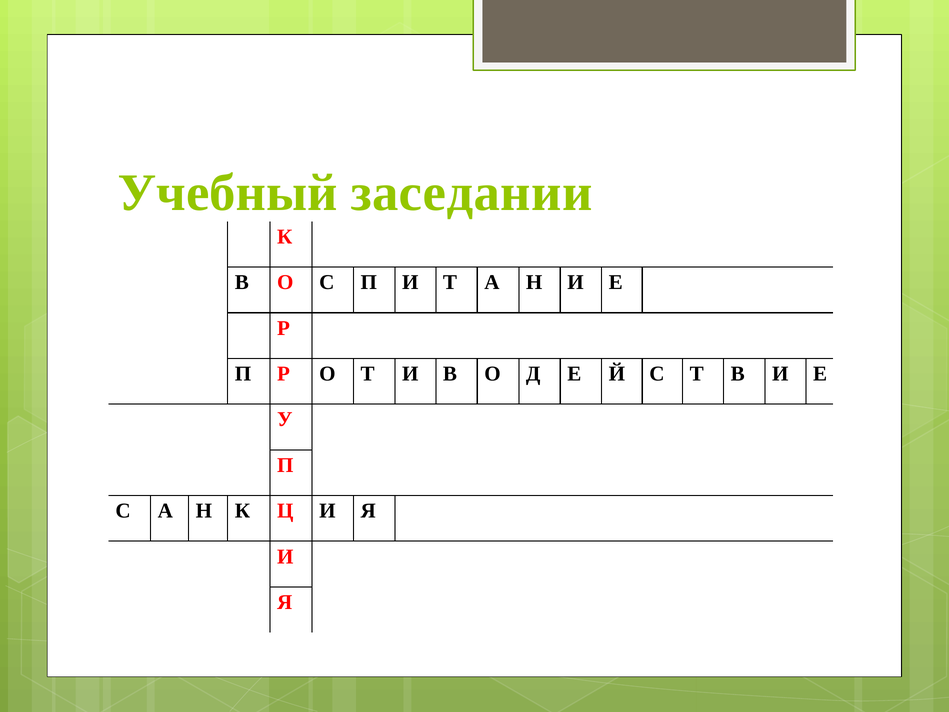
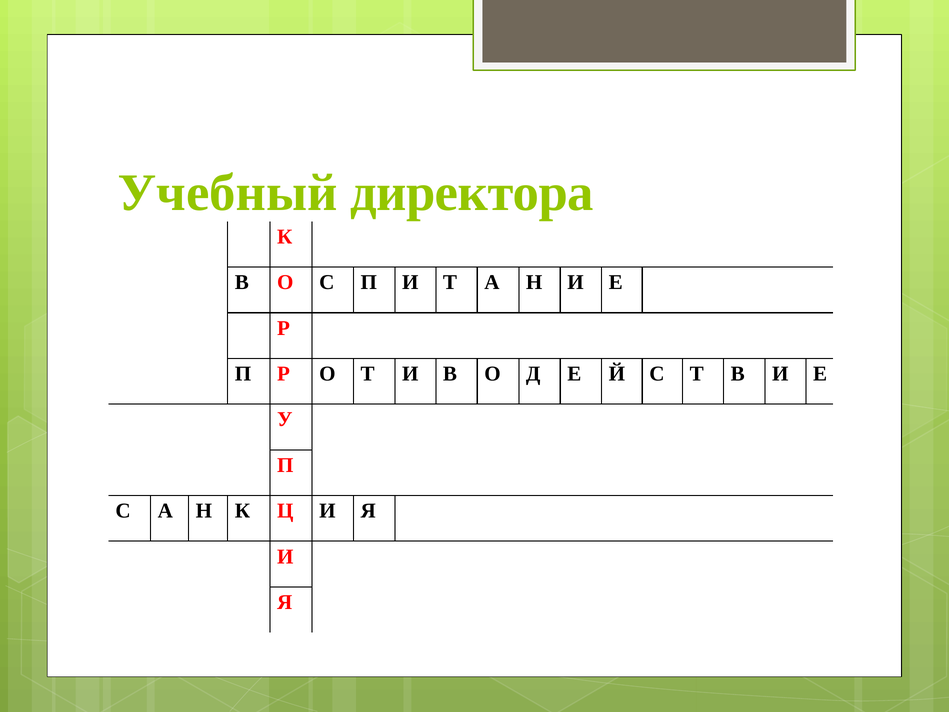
заседании: заседании -> директора (472, 193)
